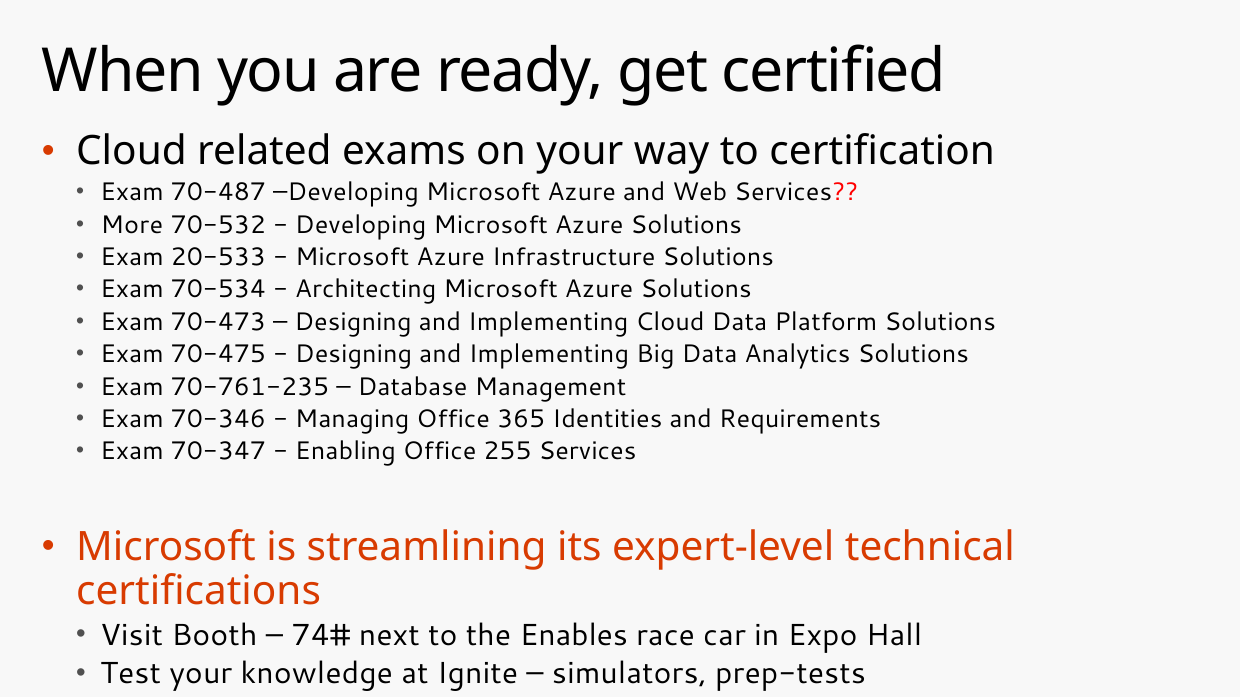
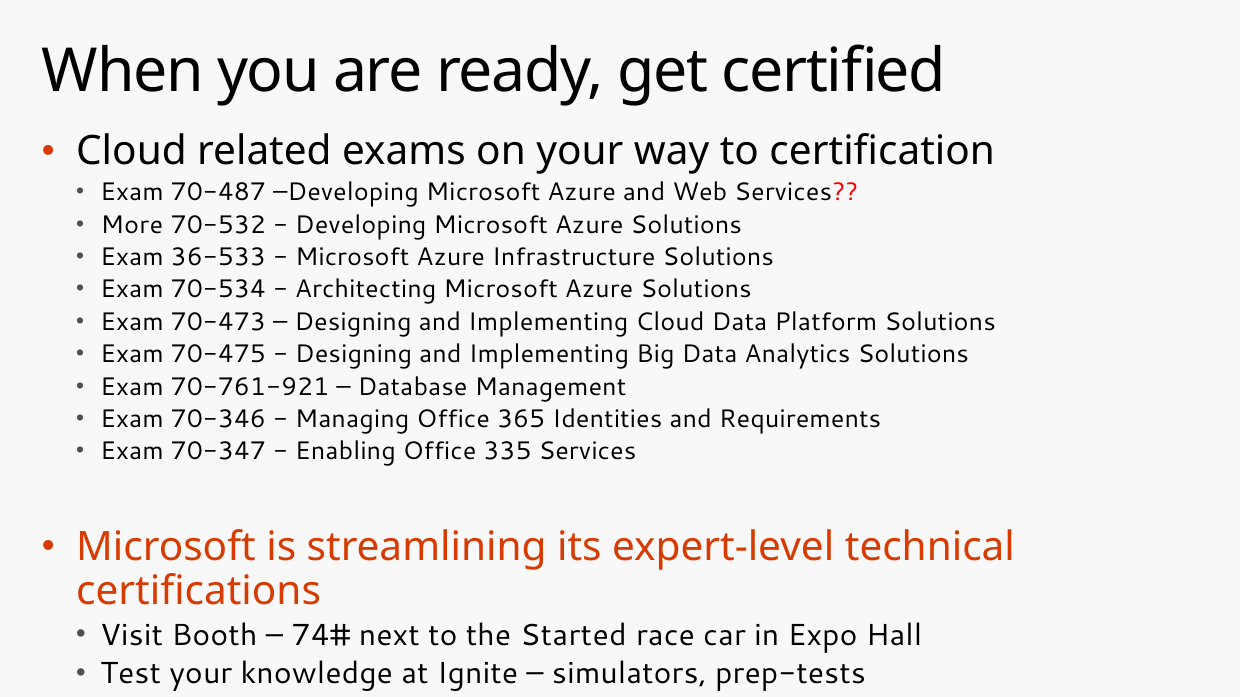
20-533: 20-533 -> 36-533 (218, 257)
70-761-235: 70-761-235 -> 70-761-921 (250, 387)
255: 255 -> 335 (507, 452)
Enables: Enables -> Started (573, 635)
